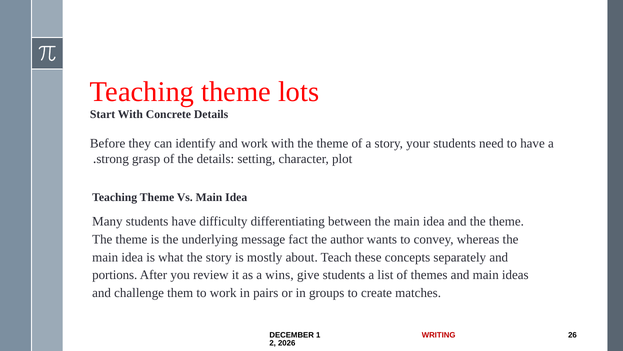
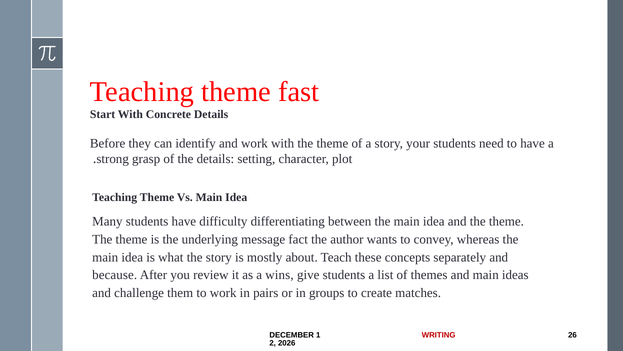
lots: lots -> fast (299, 91)
portions: portions -> because (115, 275)
